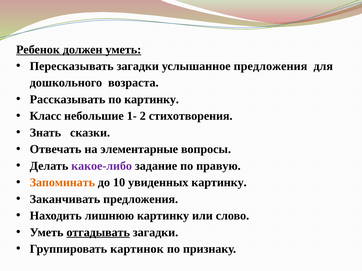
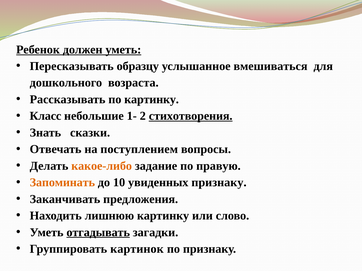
Пересказывать загадки: загадки -> образцу (138, 66)
услышанное предложения: предложения -> вмешиваться (271, 66)
стихотворения underline: none -> present (191, 116)
элементарные: элементарные -> поступлением (139, 149)
какое-либо colour: purple -> orange (102, 166)
увиденных картинку: картинку -> признаку (219, 183)
